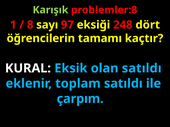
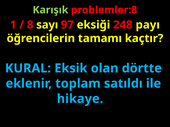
dört: dört -> payı (148, 25)
KURAL colour: white -> light blue (28, 69)
olan satıldı: satıldı -> dörtte (142, 69)
çarpım: çarpım -> hikaye (80, 99)
